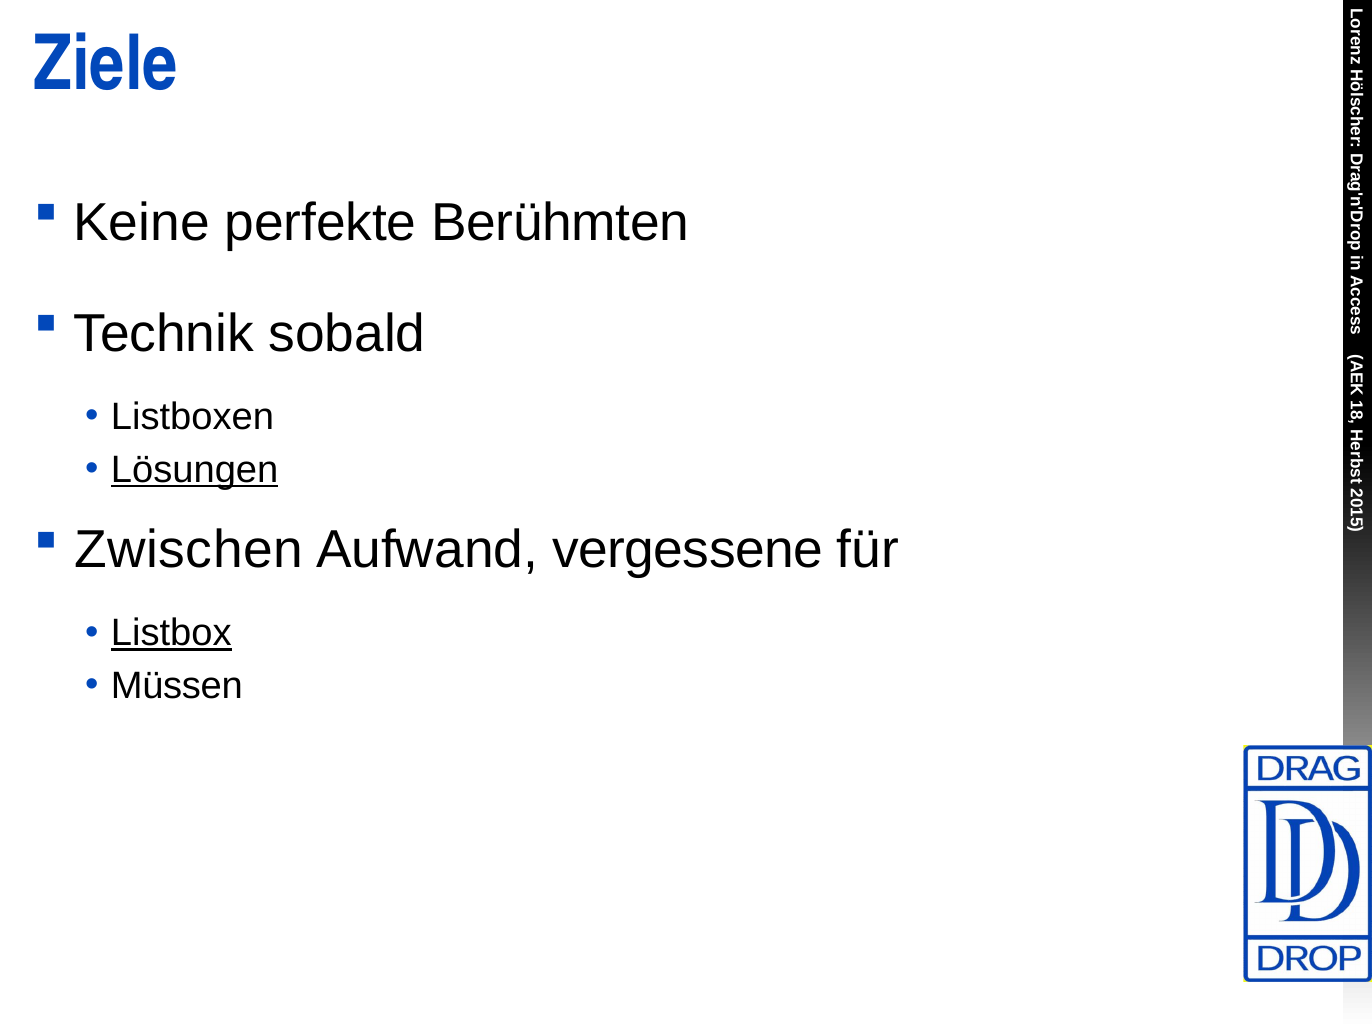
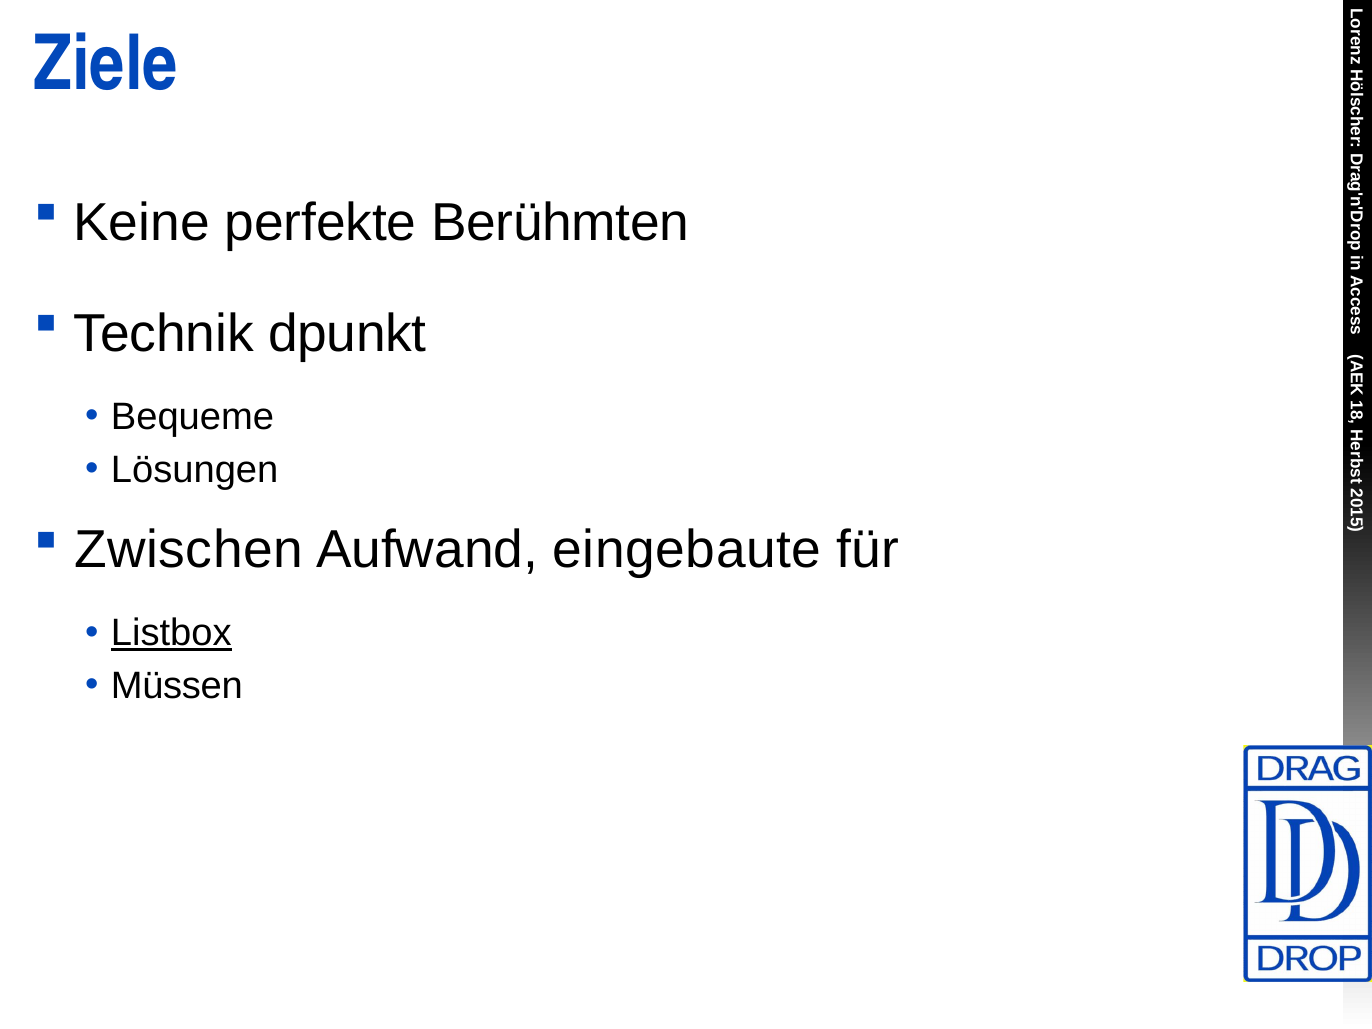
sobald: sobald -> dpunkt (347, 334)
Listboxen: Listboxen -> Bequeme (193, 417)
Lösungen underline: present -> none (195, 469)
vergessene: vergessene -> eingebaute (687, 550)
